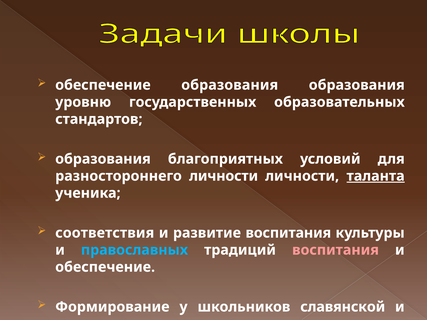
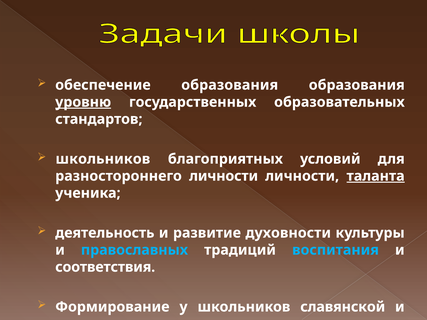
уровню underline: none -> present (83, 102)
образования: образования -> школьников (103, 159)
соответствия: соответствия -> деятельность (105, 233)
развитие воспитания: воспитания -> духовности (288, 233)
воспитания colour: pink -> light blue (335, 250)
обеспечение: обеспечение -> соответствия (105, 267)
